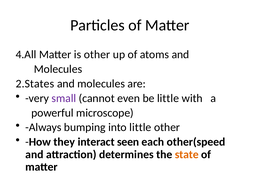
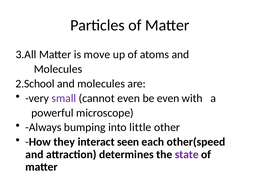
4.All: 4.All -> 3.All (26, 55)
is other: other -> move (97, 55)
2.States: 2.States -> 2.School (35, 84)
be little: little -> even (168, 98)
state colour: orange -> purple (187, 154)
